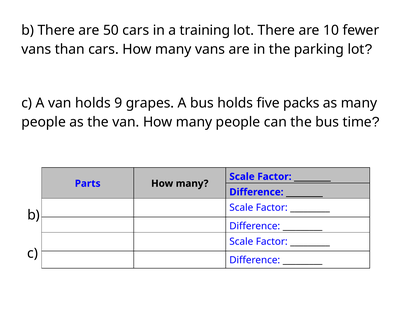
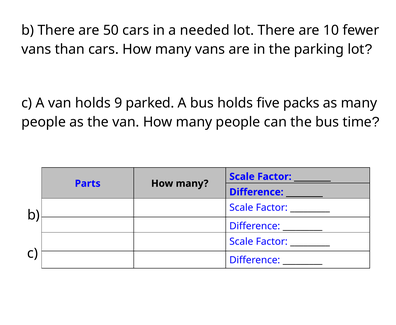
training: training -> needed (205, 30)
grapes: grapes -> parked (150, 103)
